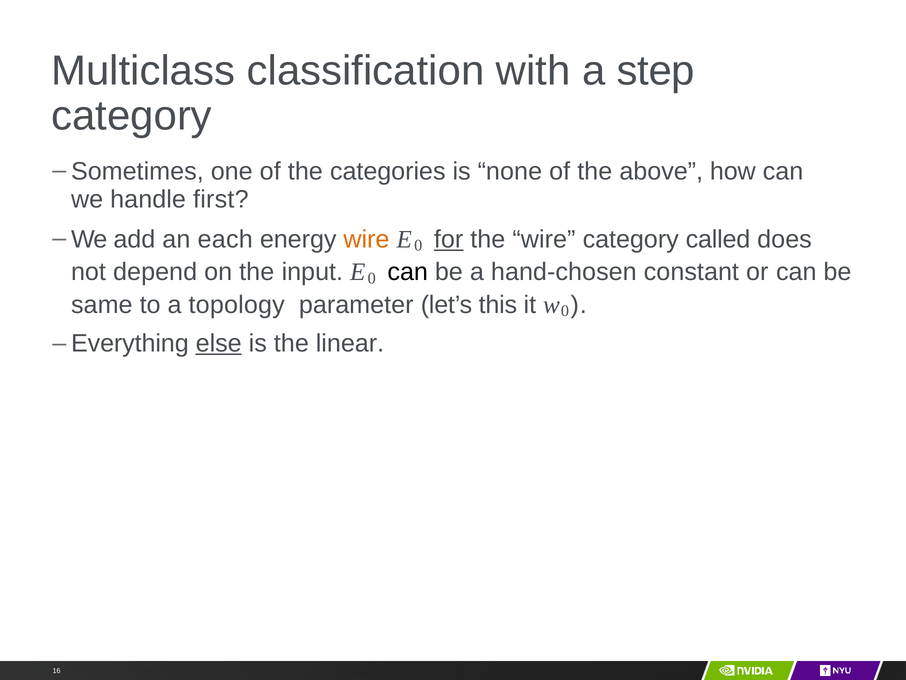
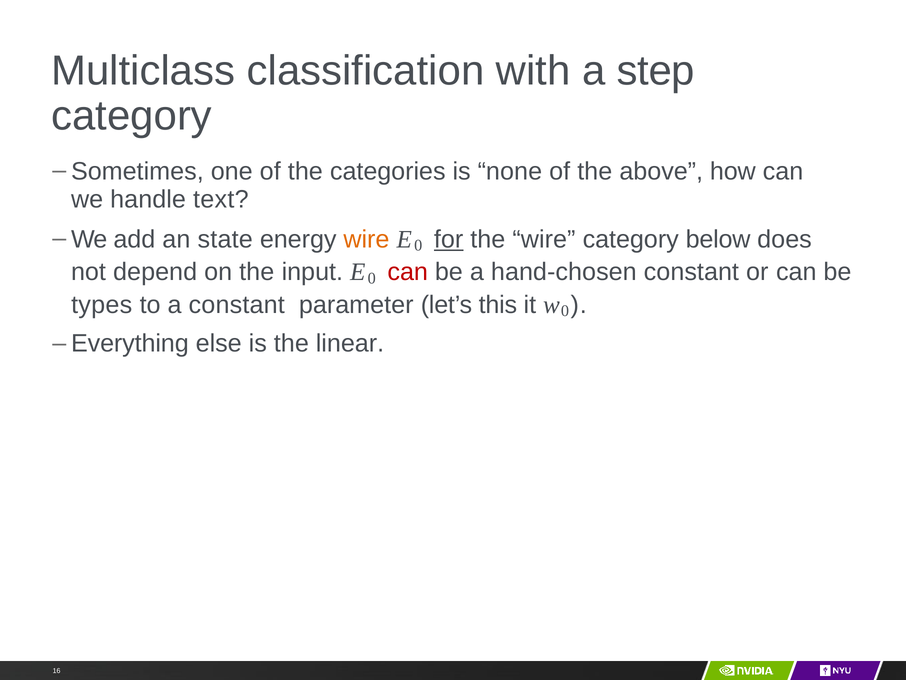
first: first -> text (221, 199)
each: each -> state (225, 239)
called: called -> below (718, 239)
can colour: black -> red (408, 272)
same: same -> types (102, 305)
a topology: topology -> constant (237, 305)
else underline: present -> none (219, 343)
